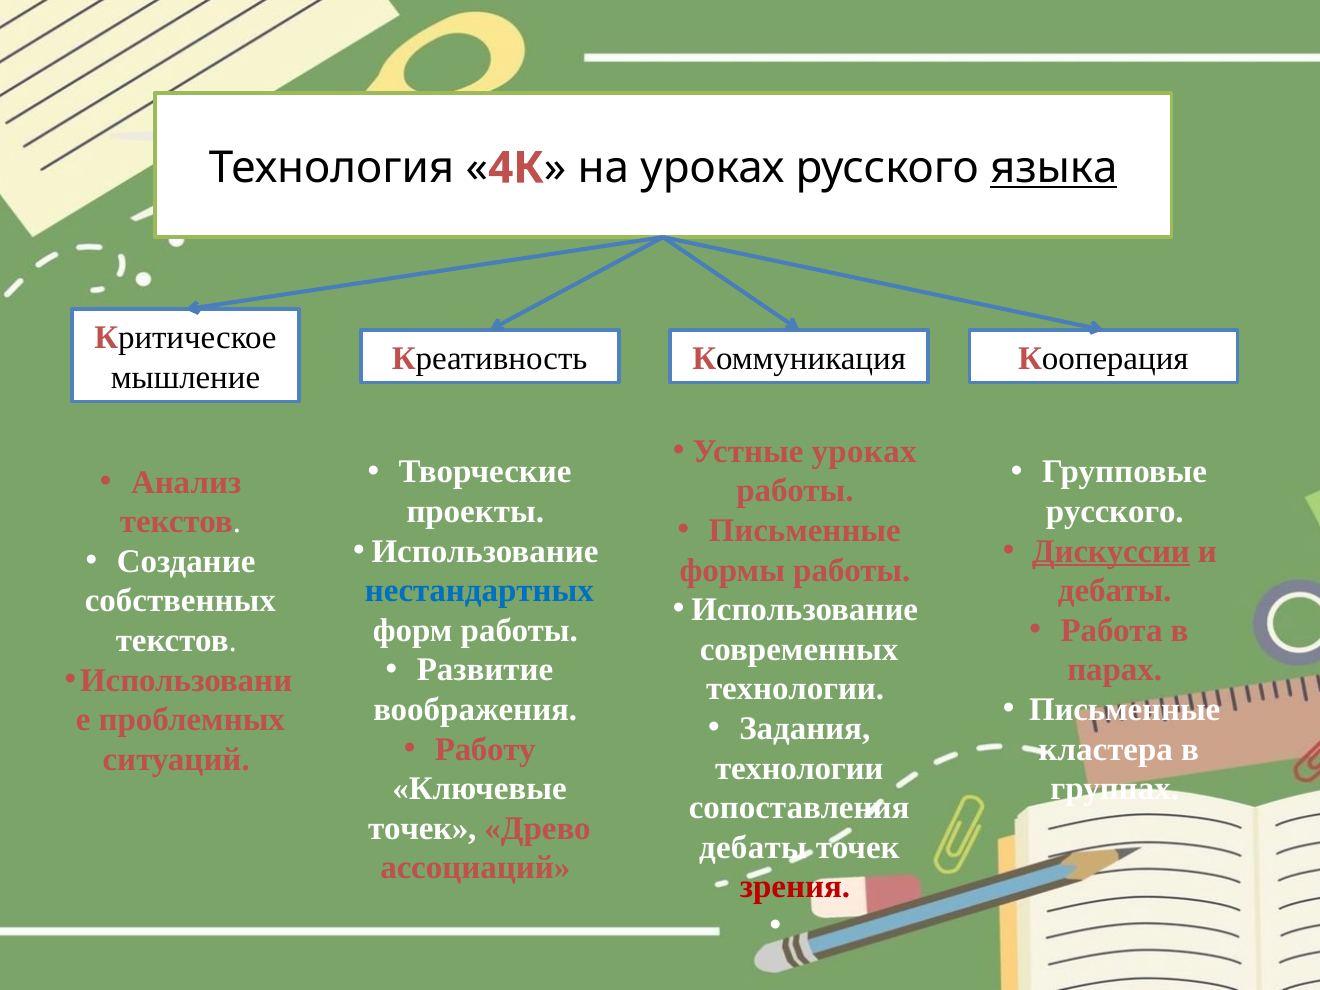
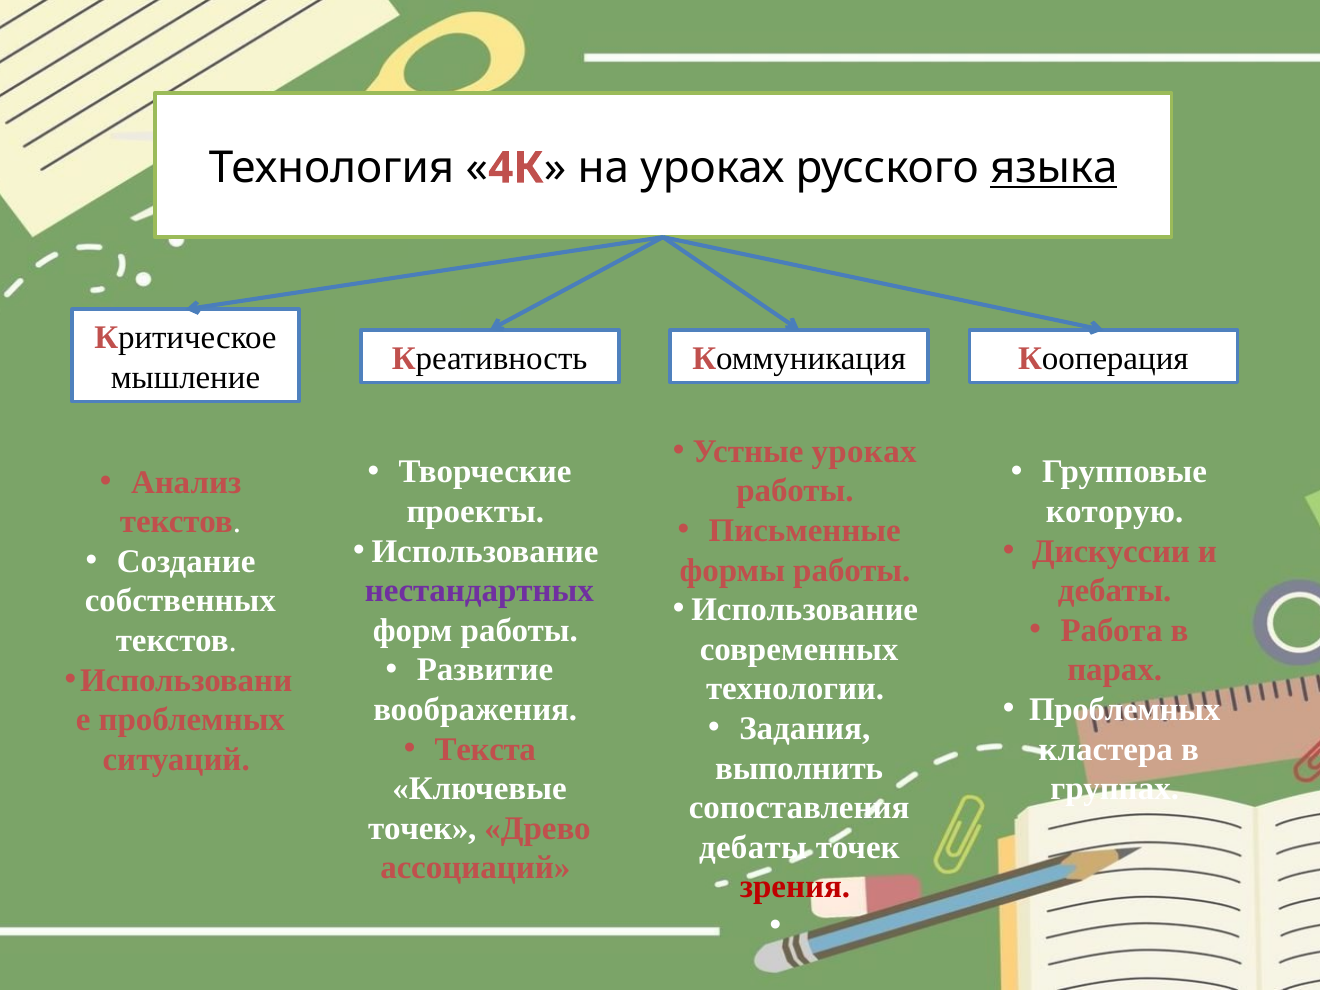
русского: русского -> которую (1115, 512)
Дискуссии underline: present -> none (1111, 551)
нестандартных colour: blue -> purple (479, 591)
Письменные: Письменные -> Проблемных (1125, 710)
Работу: Работу -> Текста (485, 749)
технологии: технологии -> выполнить (799, 768)
